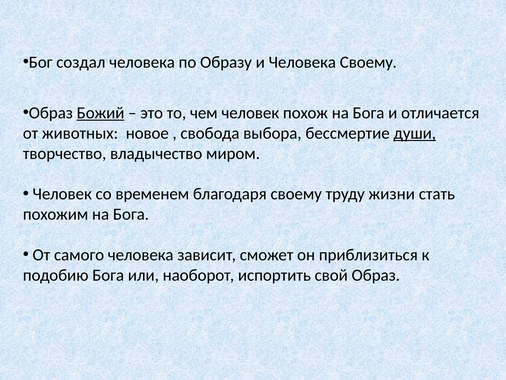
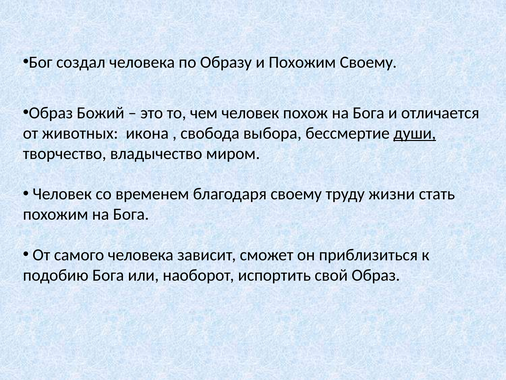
и Человека: Человека -> Похожим (302, 62)
Божий underline: present -> none (101, 113)
новое: новое -> икона (147, 133)
